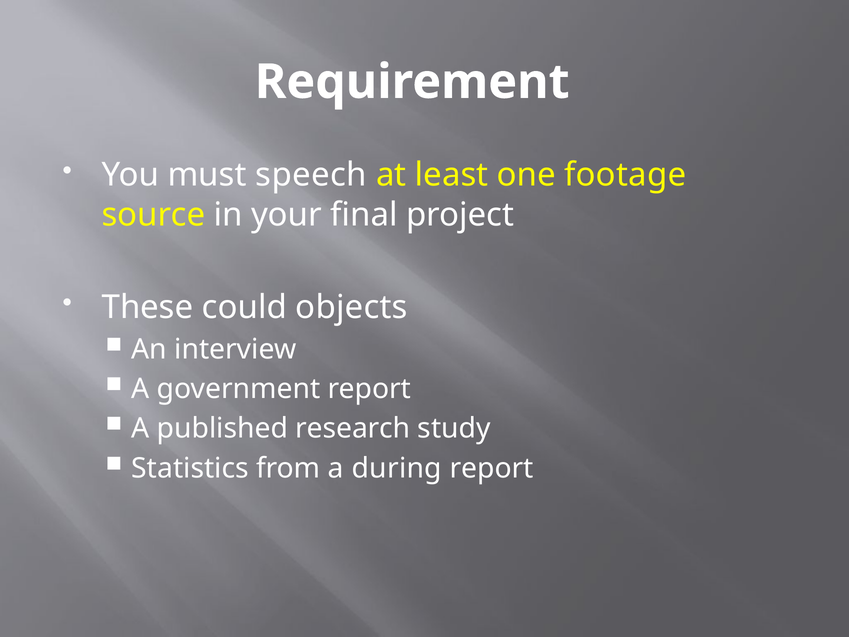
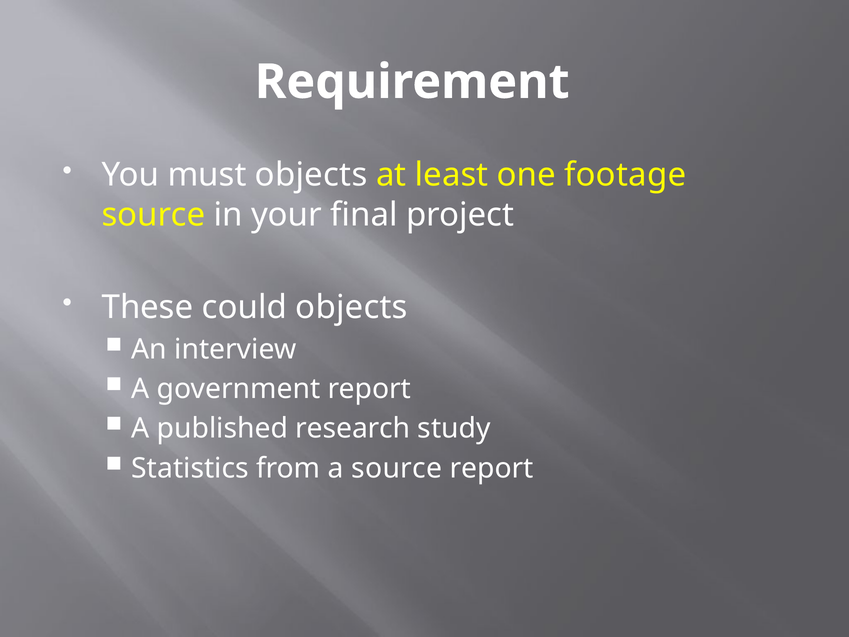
must speech: speech -> objects (311, 175)
a during: during -> source (397, 468)
